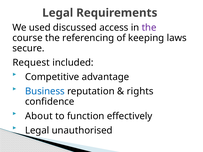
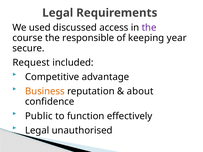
referencing: referencing -> responsible (88, 38)
laws: laws -> year (177, 38)
Business colour: blue -> orange (45, 91)
rights: rights -> about (140, 91)
About: About -> Public (39, 116)
